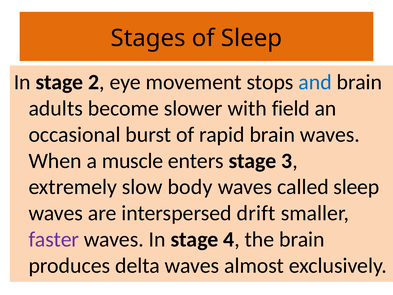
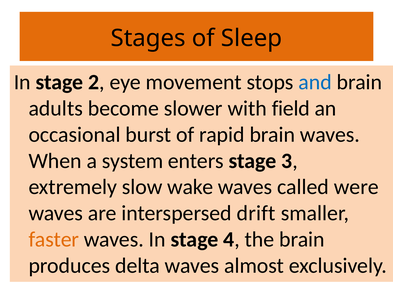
muscle: muscle -> system (132, 161)
body: body -> wake (190, 187)
called sleep: sleep -> were (356, 187)
faster colour: purple -> orange (54, 239)
